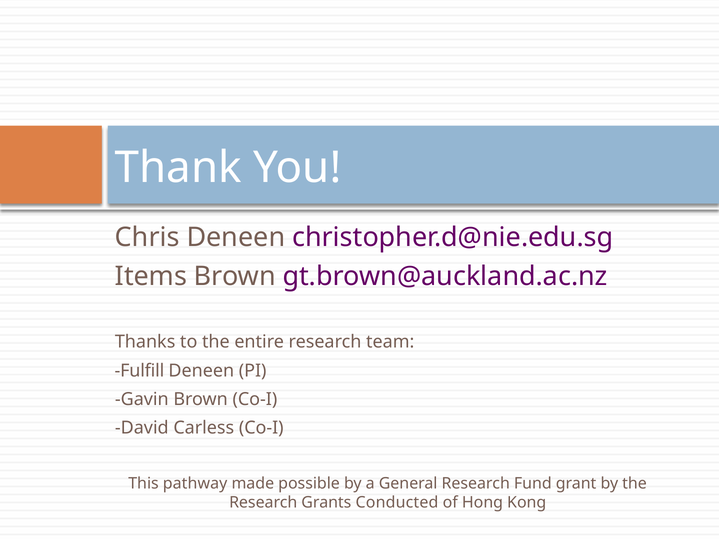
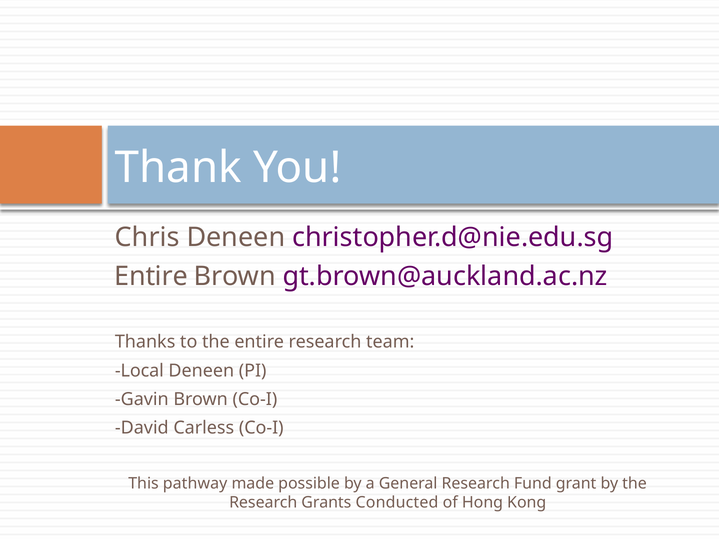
Items: Items -> Entire (151, 277)
Fulfill: Fulfill -> Local (139, 371)
